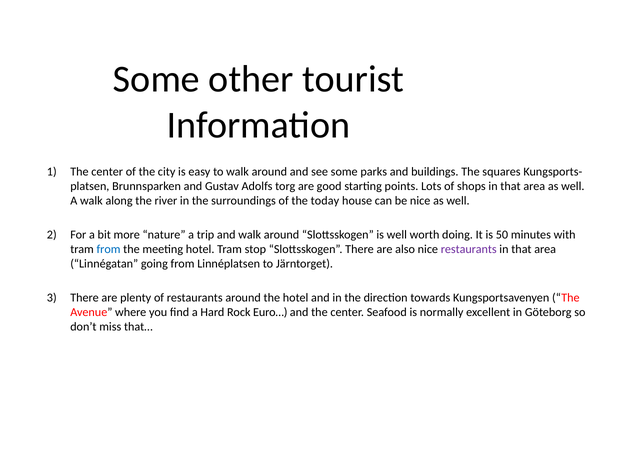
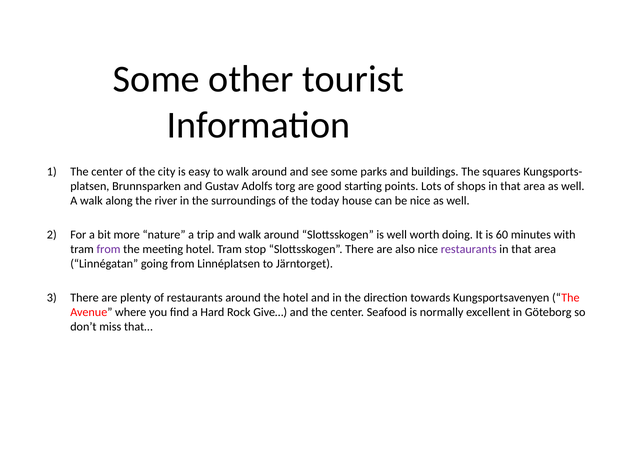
50: 50 -> 60 (502, 235)
from colour: blue -> purple (109, 249)
Euro…: Euro… -> Give… (270, 312)
